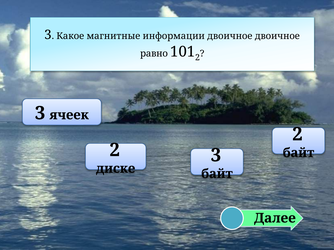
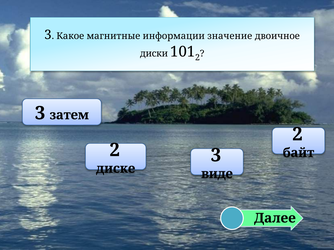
информации двоичное: двоичное -> значение (230, 36)
равно: равно -> диски (154, 54)
ячеек: ячеек -> затем (69, 115)
байт: байт -> виде (217, 174)
